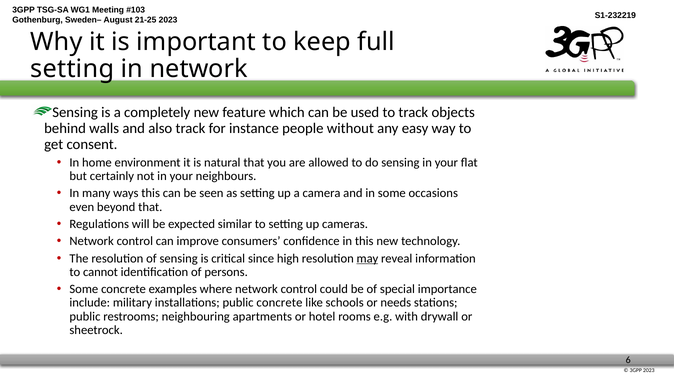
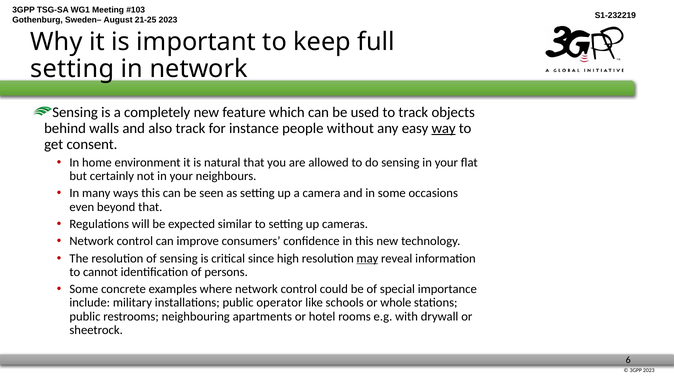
way underline: none -> present (444, 128)
public concrete: concrete -> operator (279, 303)
needs: needs -> whole (396, 303)
